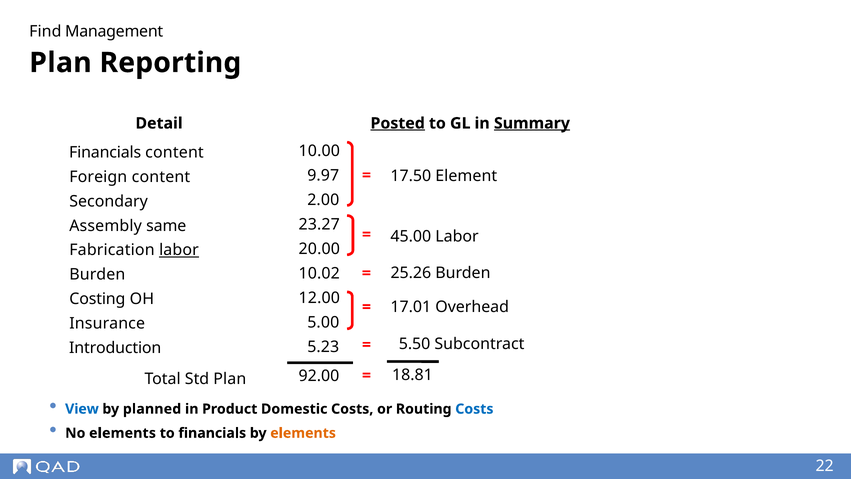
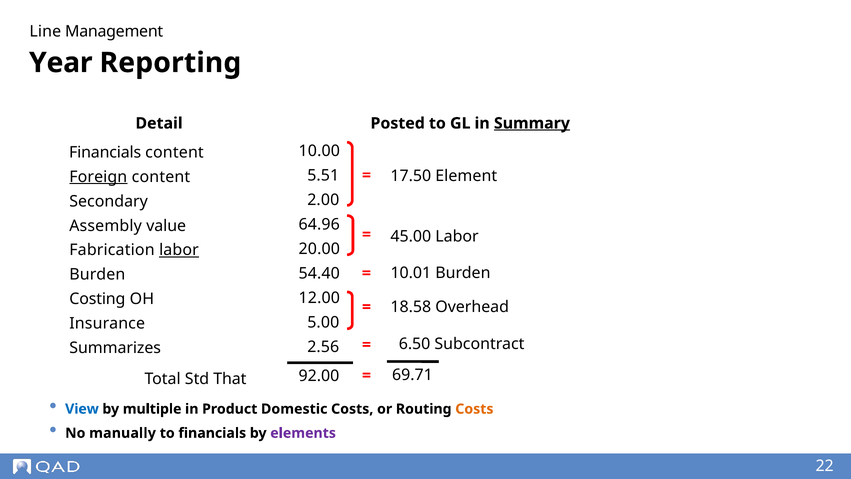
Find: Find -> Line (45, 31)
Plan: Plan -> Year (61, 63)
Posted underline: present -> none (398, 123)
9.97: 9.97 -> 5.51 (323, 175)
Foreign underline: none -> present (98, 177)
23.27: 23.27 -> 64.96 (319, 224)
same: same -> value (166, 226)
25.26: 25.26 -> 10.01 (411, 273)
10.02: 10.02 -> 54.40 (319, 273)
17.01: 17.01 -> 18.58 (411, 307)
5.50: 5.50 -> 6.50 (415, 344)
5.23: 5.23 -> 2.56 (323, 347)
Introduction: Introduction -> Summarizes (115, 348)
Std Plan: Plan -> That (230, 379)
18.81: 18.81 -> 69.71 (412, 375)
planned: planned -> multiple (152, 409)
Costs colour: blue -> orange (474, 409)
No elements: elements -> manually (123, 433)
elements colour: orange -> purple (303, 433)
